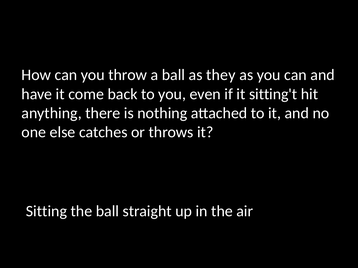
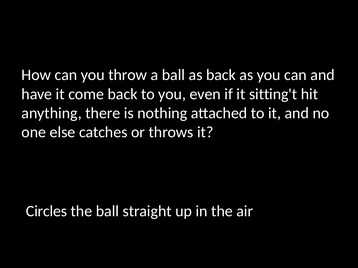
as they: they -> back (221, 75)
Sitting: Sitting -> Circles (47, 212)
